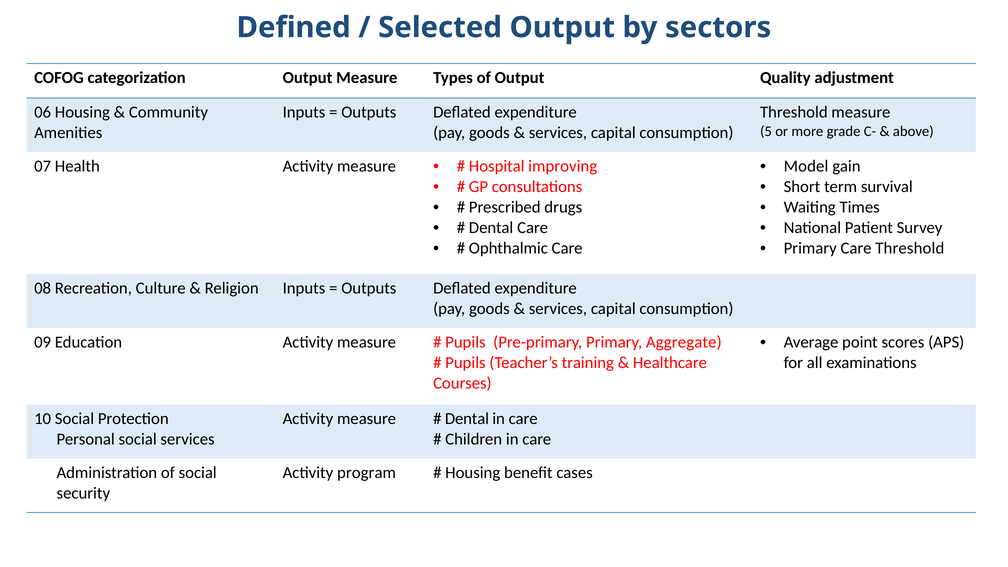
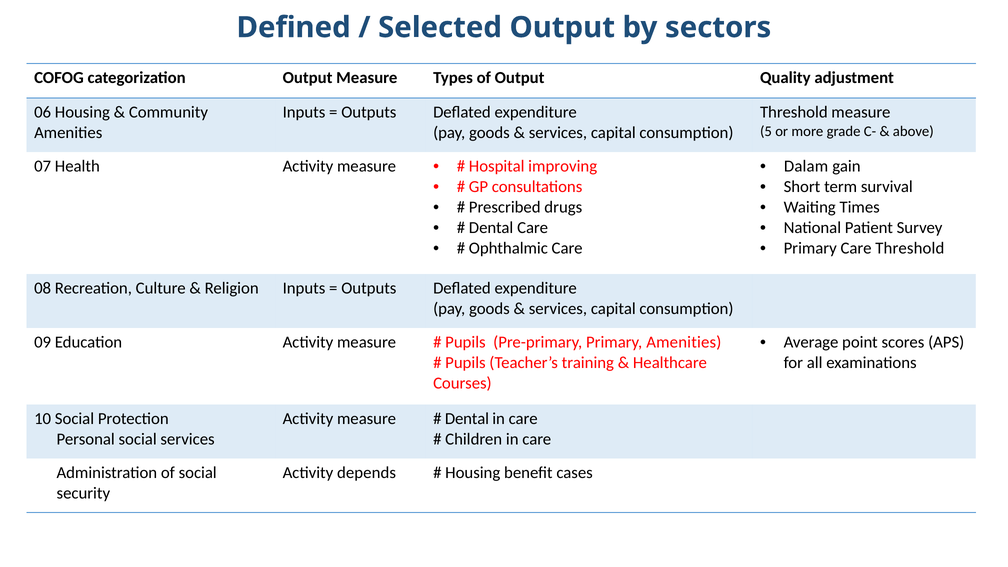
Model: Model -> Dalam (806, 166)
Primary Aggregate: Aggregate -> Amenities (684, 342)
program: program -> depends (366, 473)
